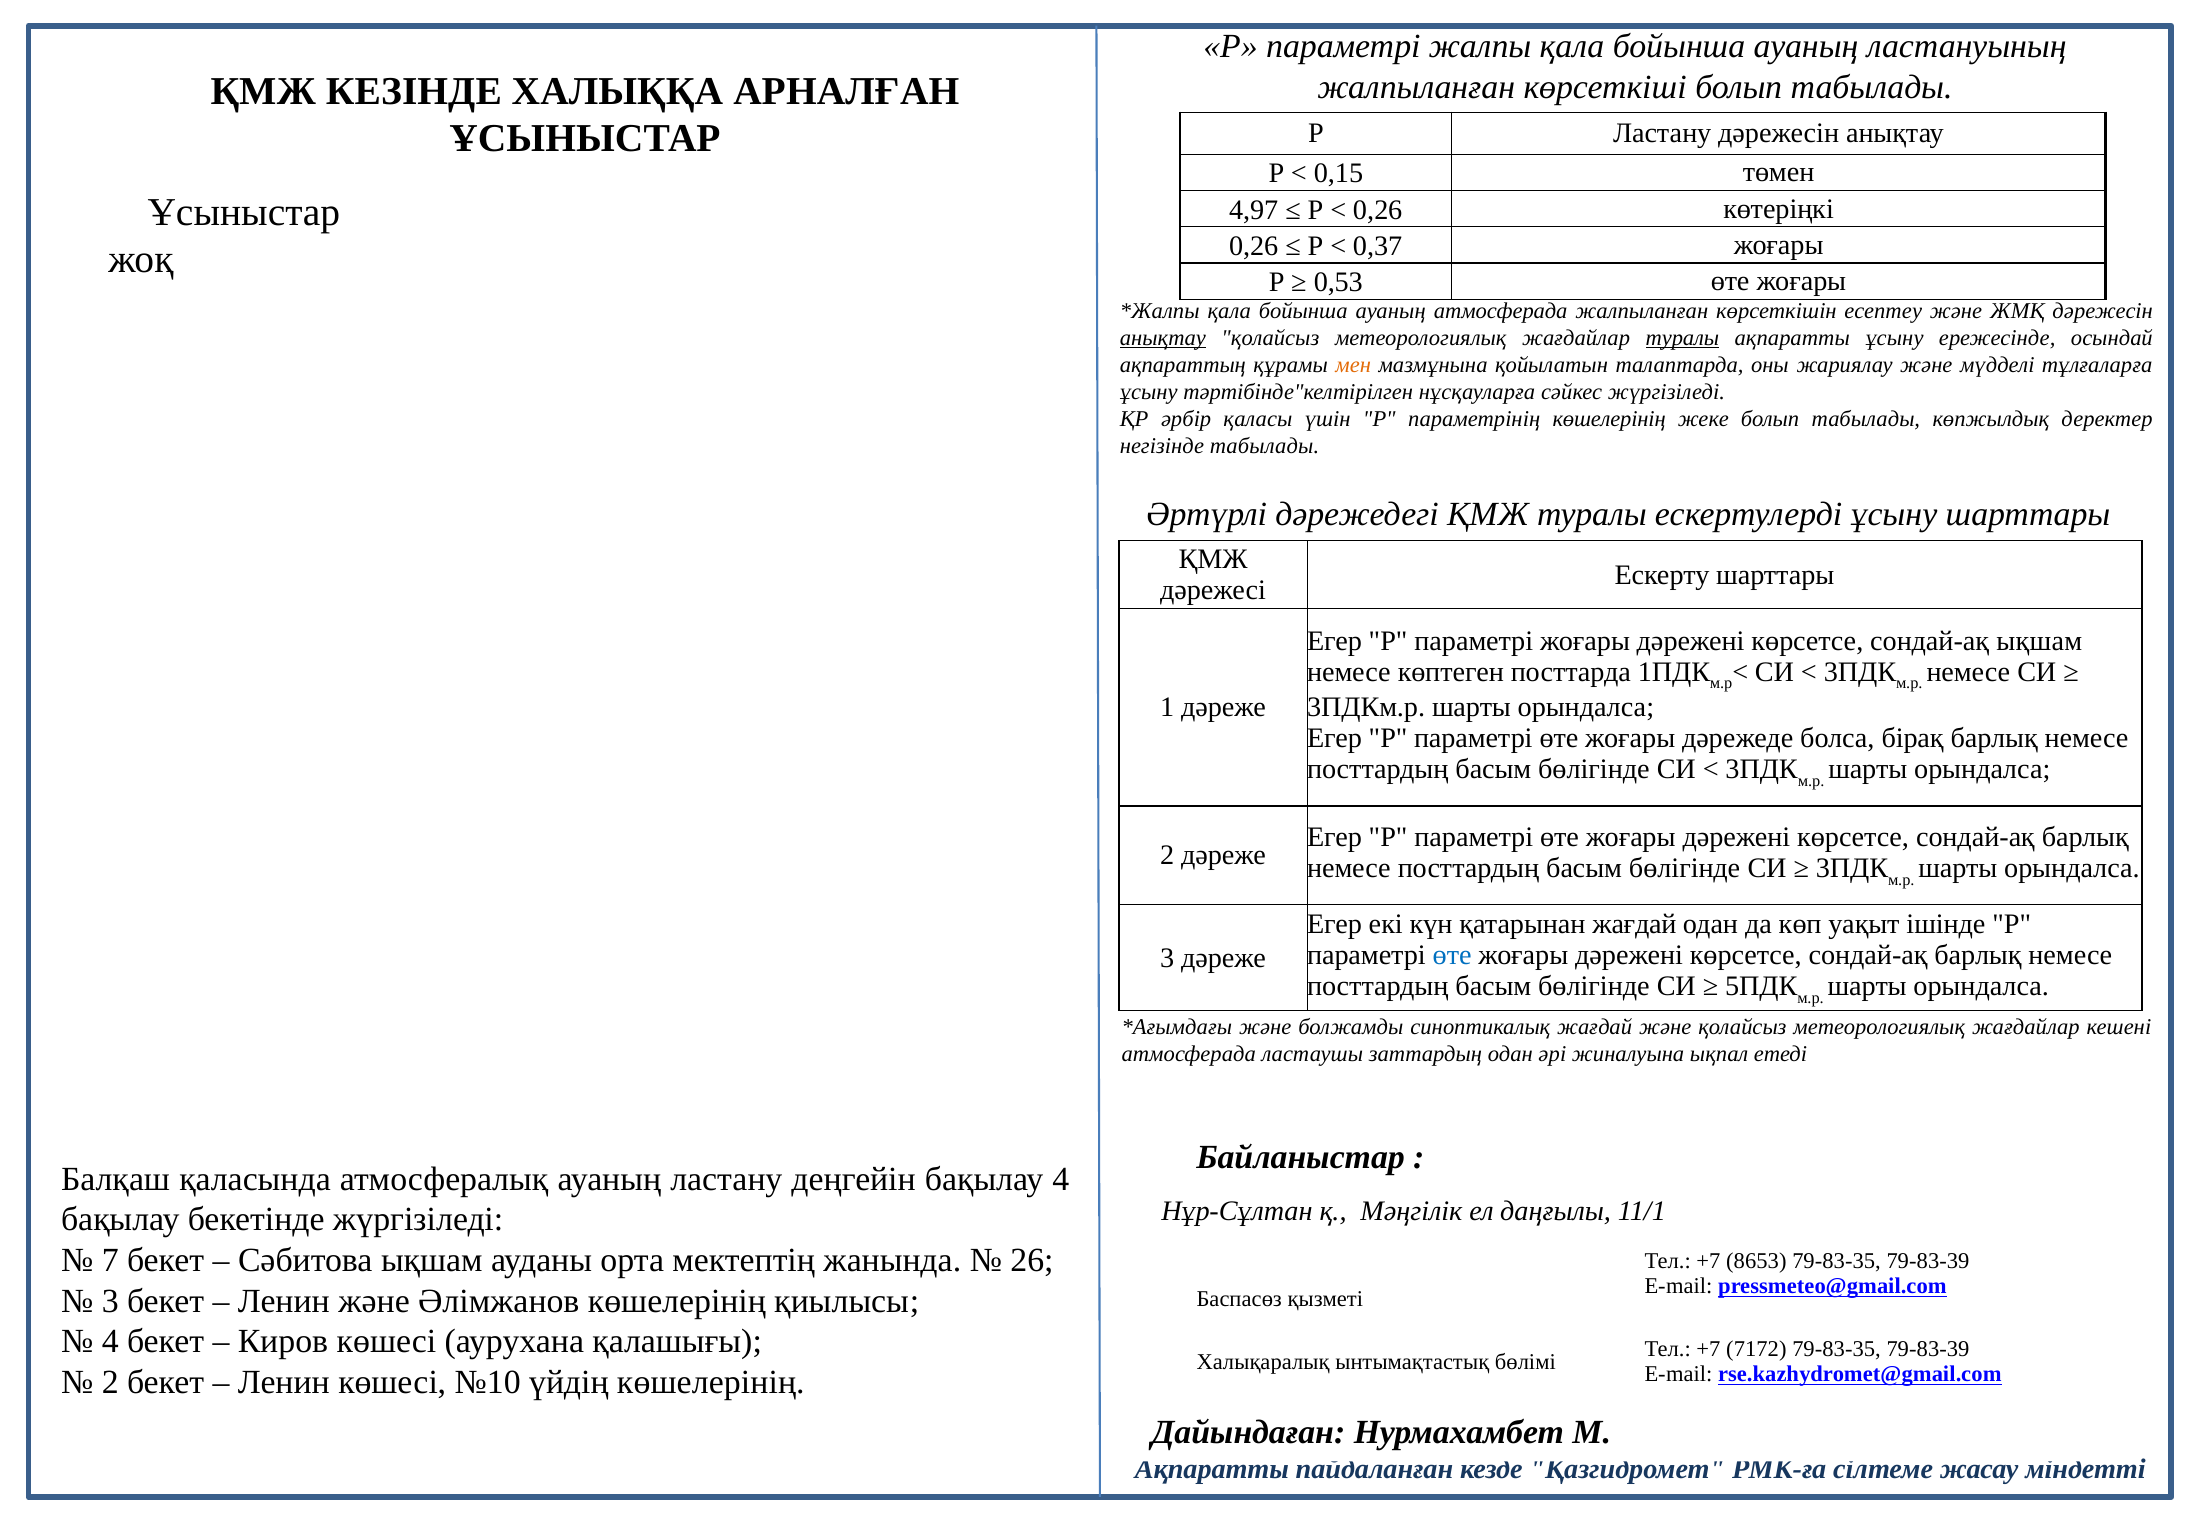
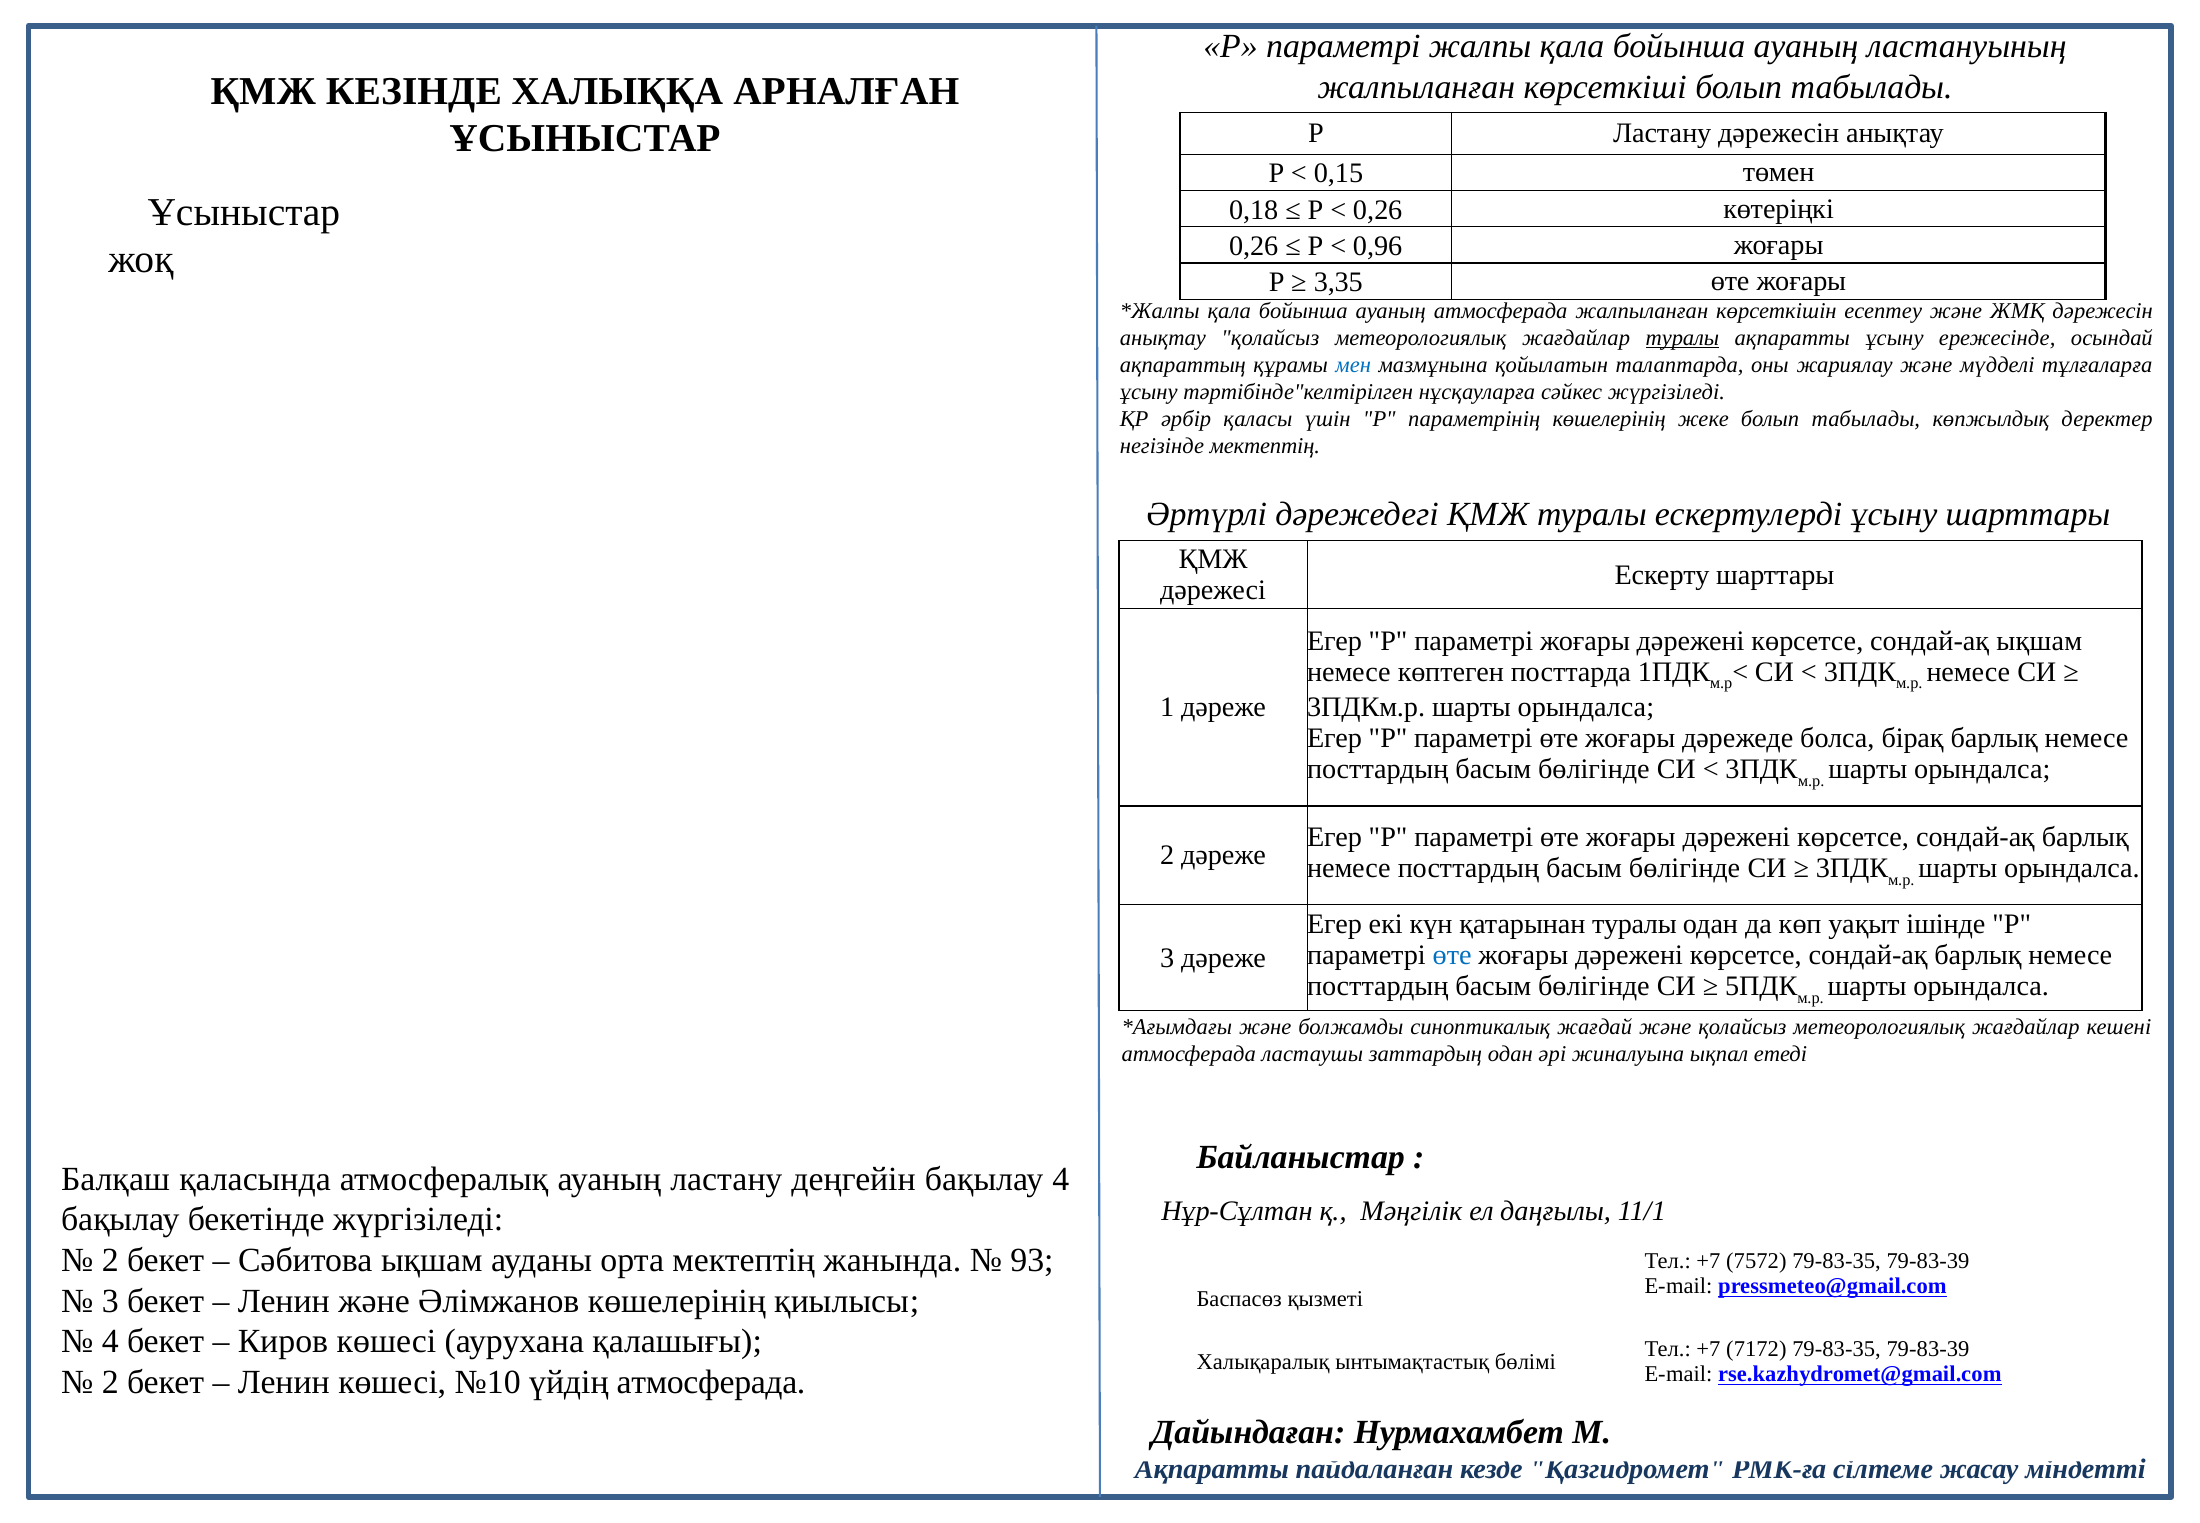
4,97: 4,97 -> 0,18 (1254, 210)
0,37: 0,37 -> 0,96 (1378, 246)
0,53: 0,53 -> 3,35 (1338, 282)
анықтау underline: present -> none (1163, 338)
мен colour: orange -> blue (1353, 365)
негізінде табылады: табылады -> мектептің (1265, 446)
қатарынан жағдай: жағдай -> туралы (1634, 925)
7: 7 -> 2 (110, 1260)
26: 26 -> 93 (1032, 1260)
8653: 8653 -> 7572 (1756, 1261)
үйдің көшелерінің: көшелерінің -> атмосферада (711, 1382)
